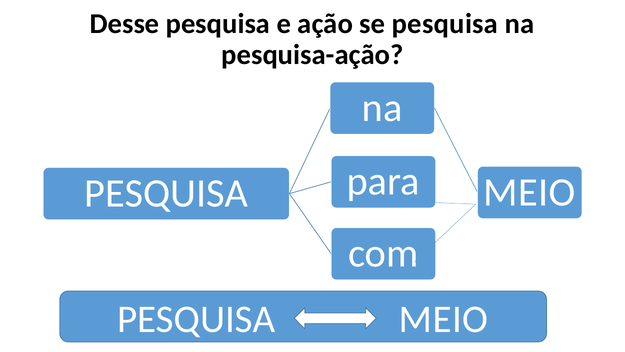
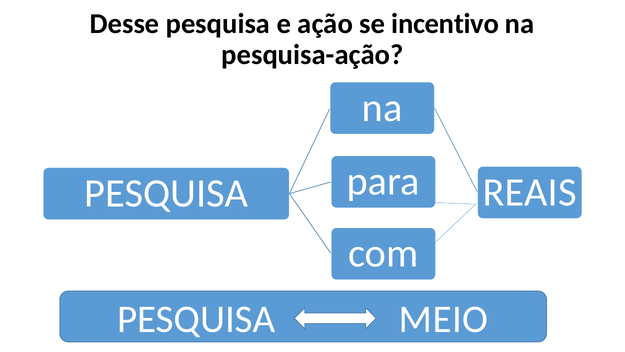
se pesquisa: pesquisa -> incentivo (445, 24)
MEIO: MEIO -> REAIS (530, 192)
